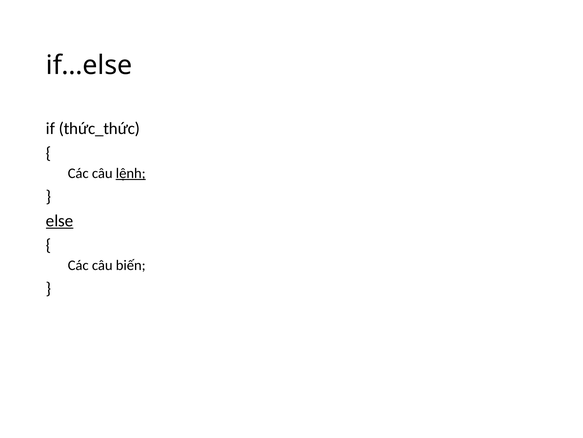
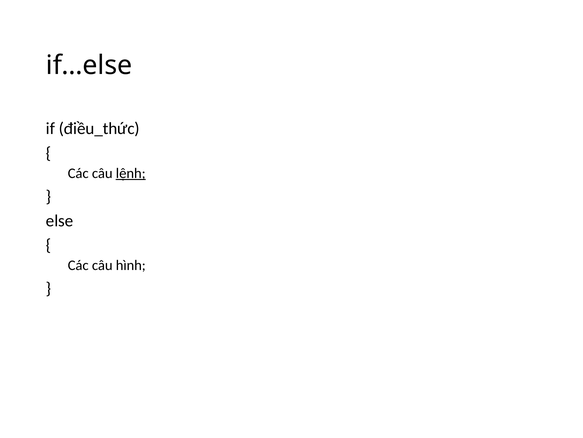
thức_thức: thức_thức -> điều_thức (99, 128)
else underline: present -> none (60, 220)
biến: biến -> hình (131, 265)
